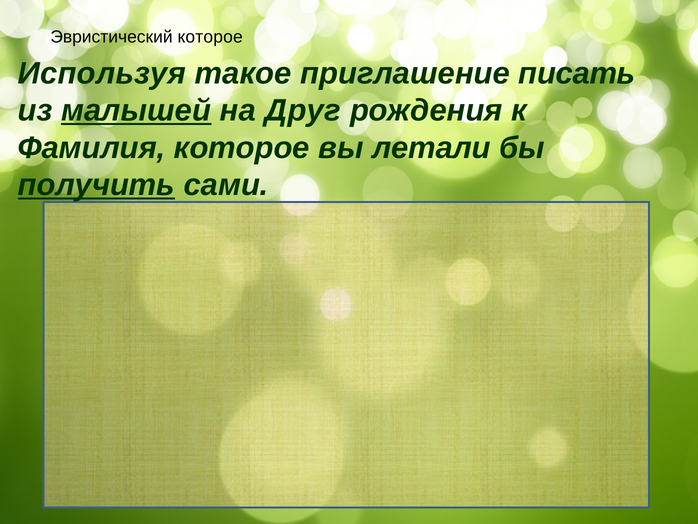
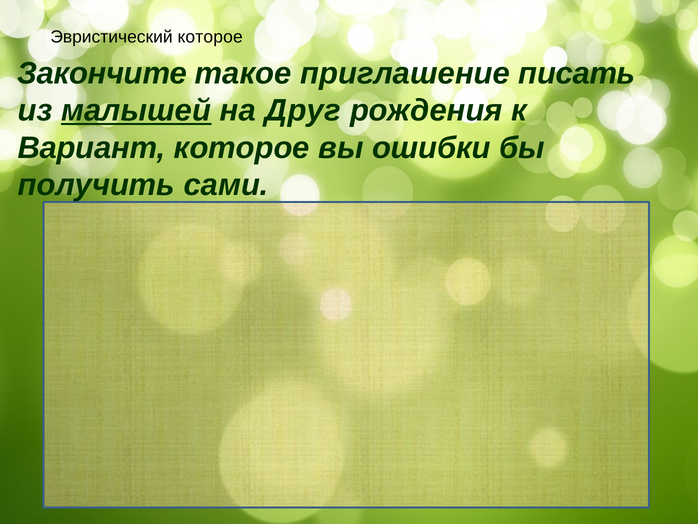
Используя: Используя -> Закончите (102, 73)
Фамилия: Фамилия -> Вариант (92, 148)
летали: летали -> ошибки (431, 148)
получить underline: present -> none (96, 185)
